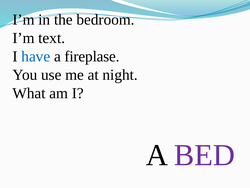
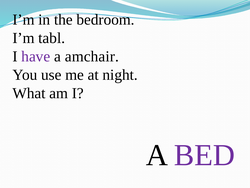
text: text -> tabl (52, 38)
have colour: blue -> purple (36, 56)
fireplase: fireplase -> amchair (92, 56)
